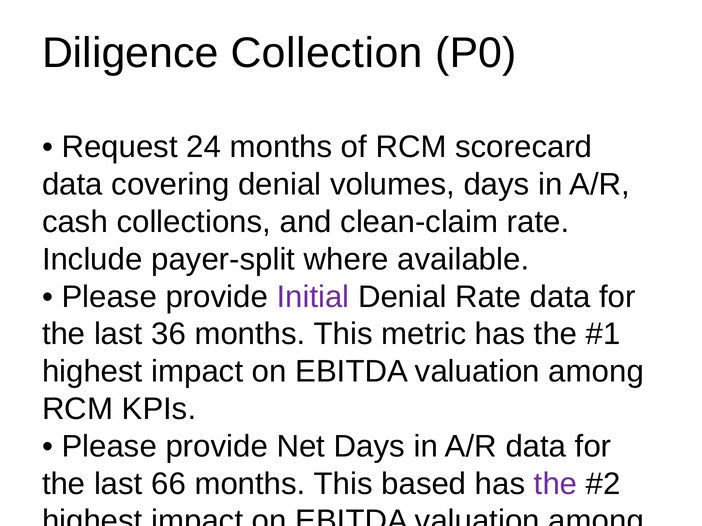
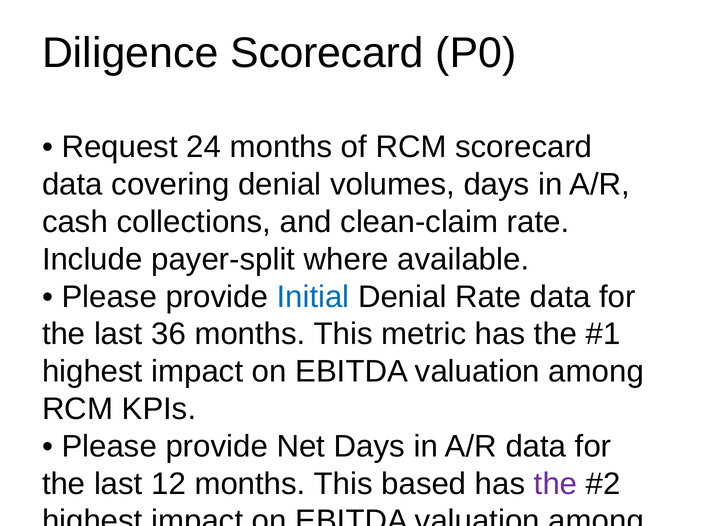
Diligence Collection: Collection -> Scorecard (327, 53)
Initial colour: purple -> blue (313, 297)
66: 66 -> 12 (169, 484)
